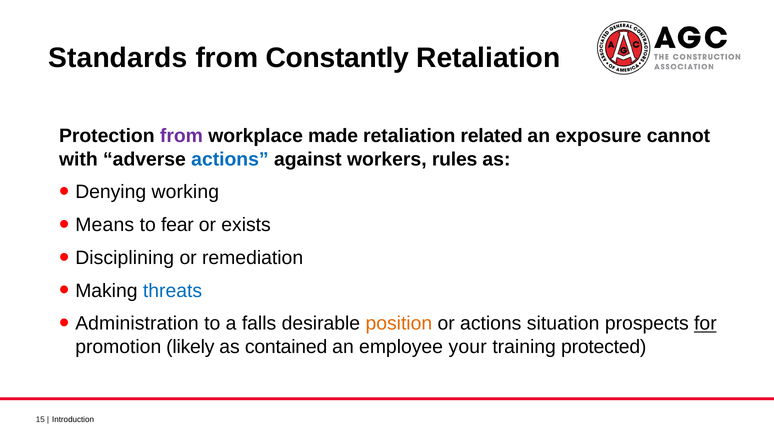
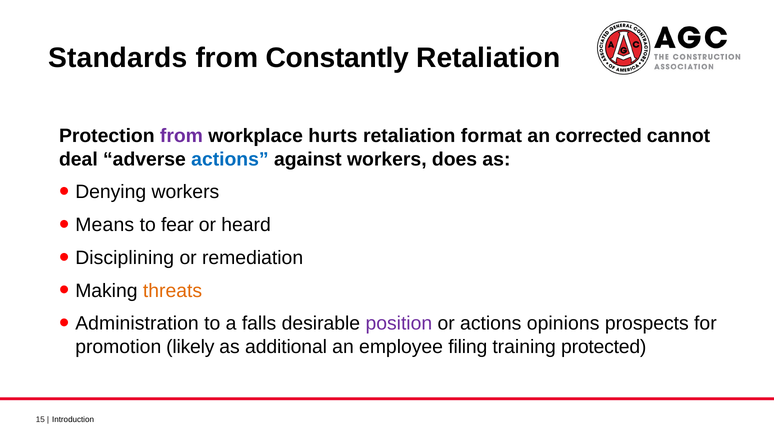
made: made -> hurts (333, 136)
related: related -> format (491, 136)
exposure: exposure -> corrected (599, 136)
with: with -> deal (78, 159)
rules: rules -> does (455, 159)
Denying working: working -> workers (185, 192)
exists: exists -> heard (246, 225)
threats colour: blue -> orange (173, 291)
position colour: orange -> purple (399, 324)
situation: situation -> opinions (563, 324)
for underline: present -> none (705, 324)
contained: contained -> additional (286, 347)
your: your -> filing (468, 347)
